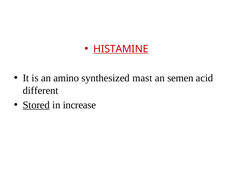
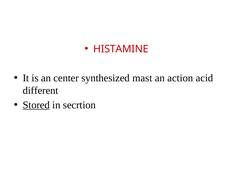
HISTAMINE underline: present -> none (121, 49)
amino: amino -> center (66, 78)
semen: semen -> action (180, 78)
increase: increase -> secrtion (79, 105)
